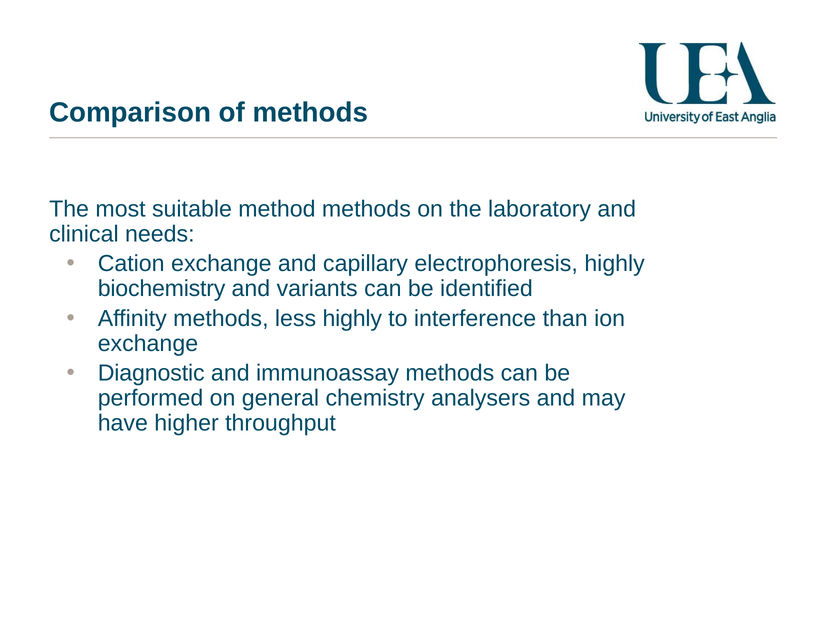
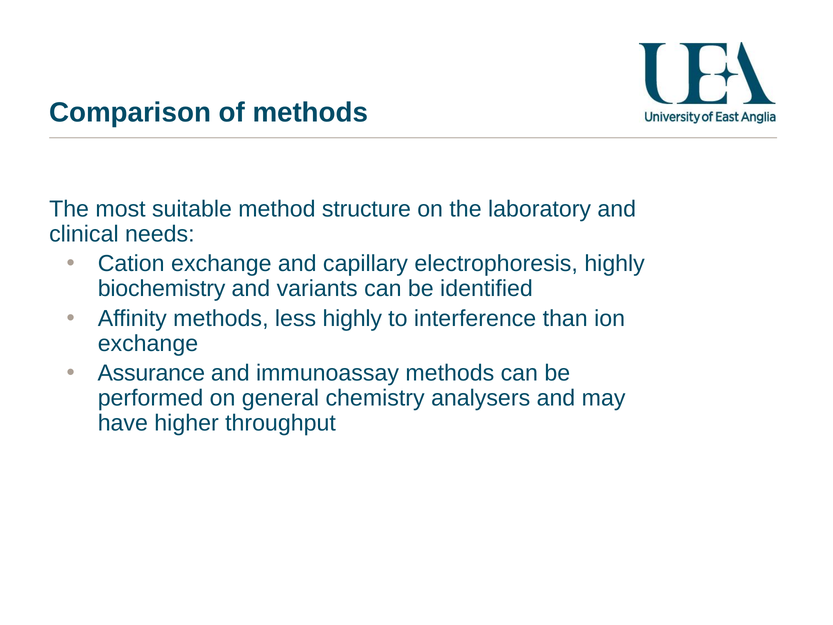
method methods: methods -> structure (366, 209)
Diagnostic: Diagnostic -> Assurance (151, 373)
